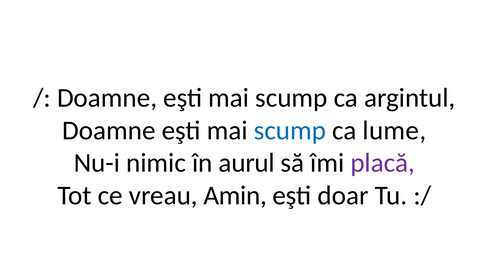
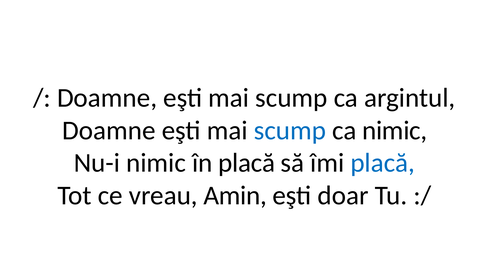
ca lume: lume -> nimic (395, 130)
în aurul: aurul -> placă (247, 163)
placă colour: purple -> blue (383, 163)
